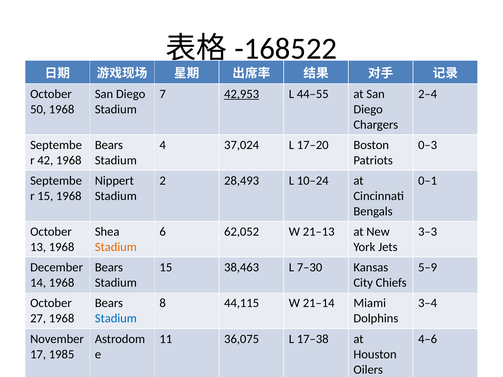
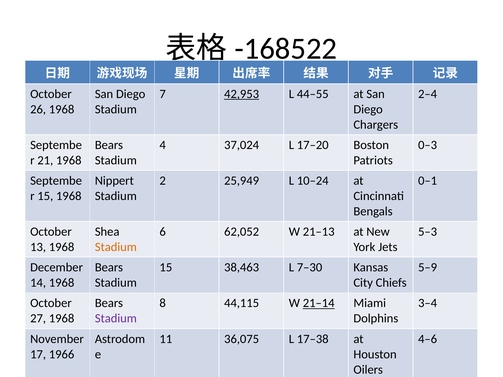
50: 50 -> 26 (38, 109)
42: 42 -> 21 (45, 160)
28,493: 28,493 -> 25,949 (242, 181)
3–3: 3–3 -> 5–3 (428, 232)
21–14 underline: none -> present (319, 303)
Stadium colour: blue -> purple (116, 319)
1985: 1985 -> 1966 (62, 354)
